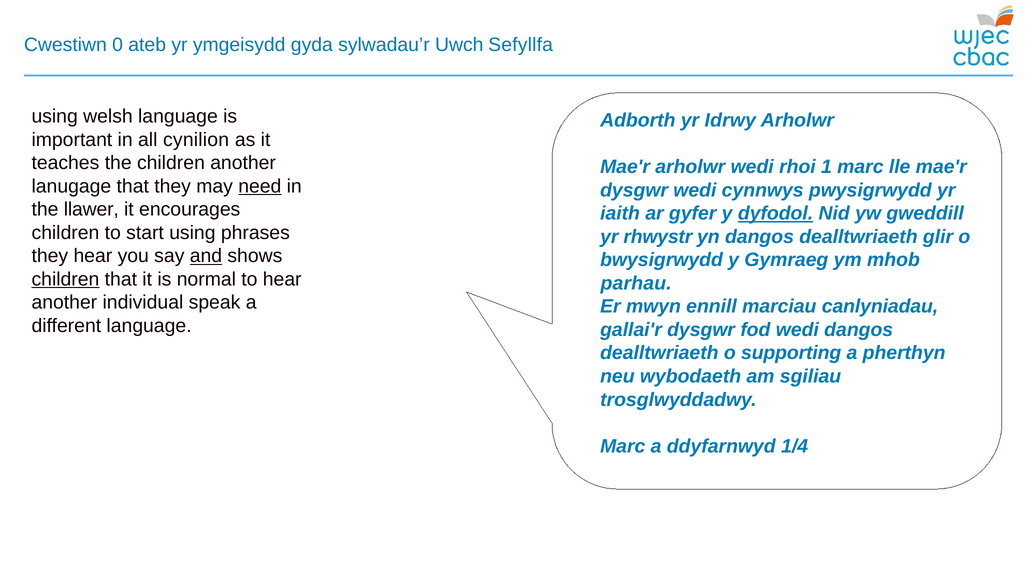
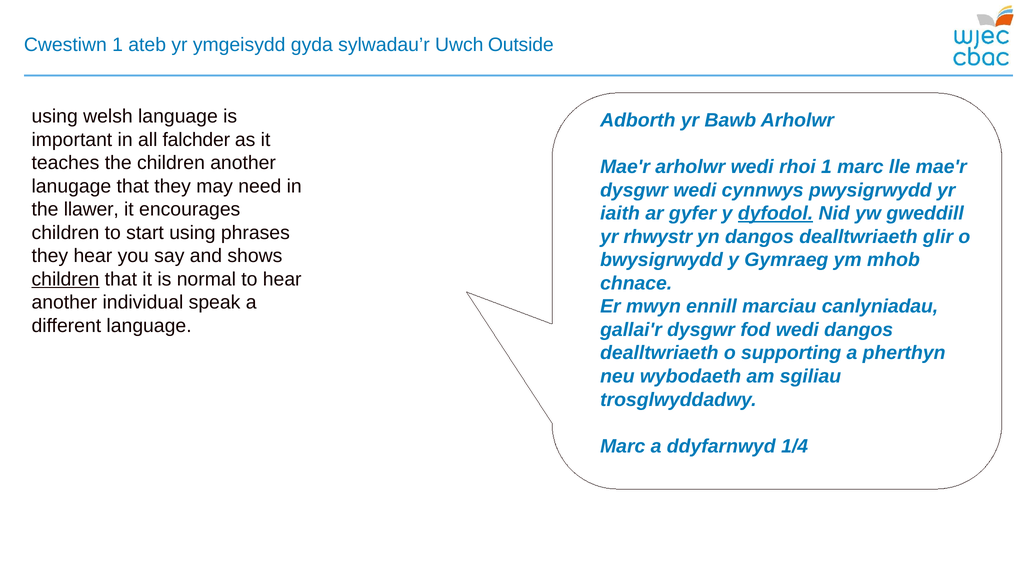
Cwestiwn 0: 0 -> 1 (118, 45)
Sefyllfa: Sefyllfa -> Outside (521, 45)
Idrwy: Idrwy -> Bawb (730, 120)
cynilion: cynilion -> falchder (196, 140)
need underline: present -> none (260, 186)
and underline: present -> none (206, 256)
parhau: parhau -> chnace (636, 283)
